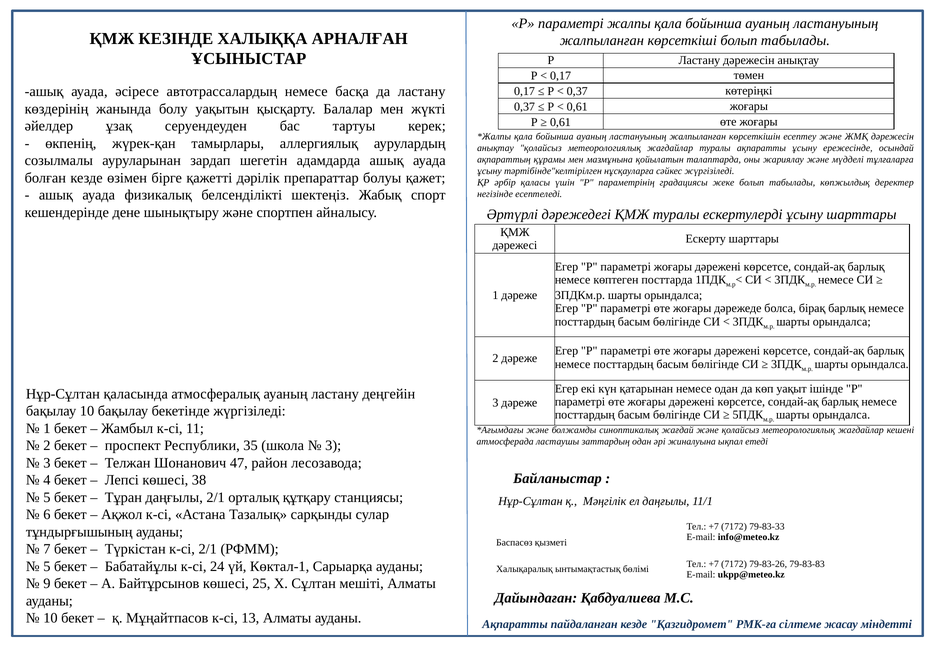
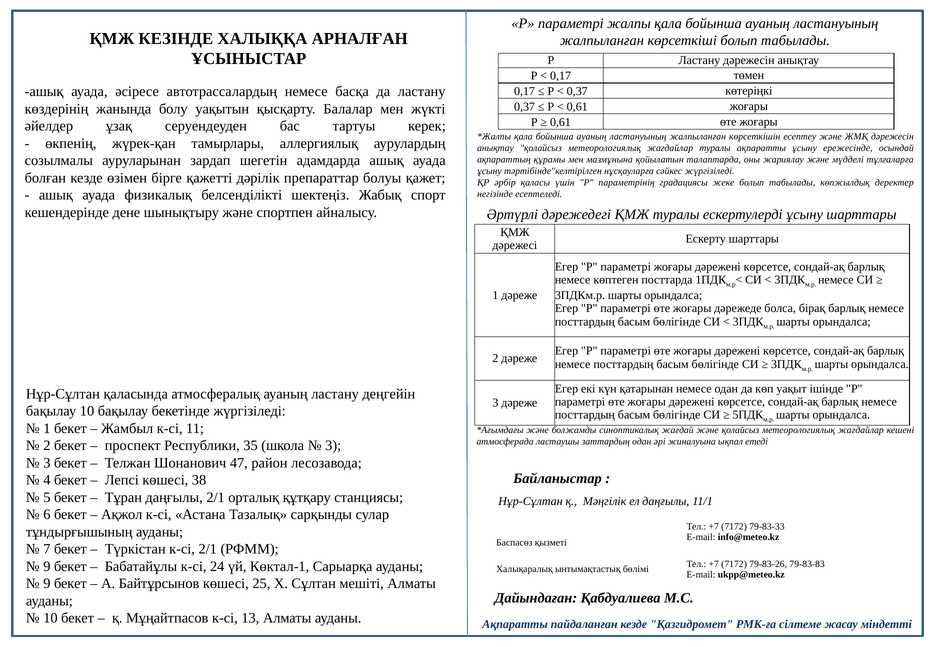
5: 5 -> 9 (47, 567)
